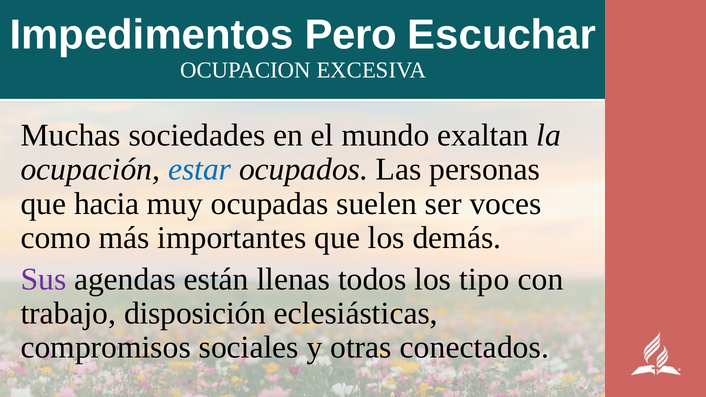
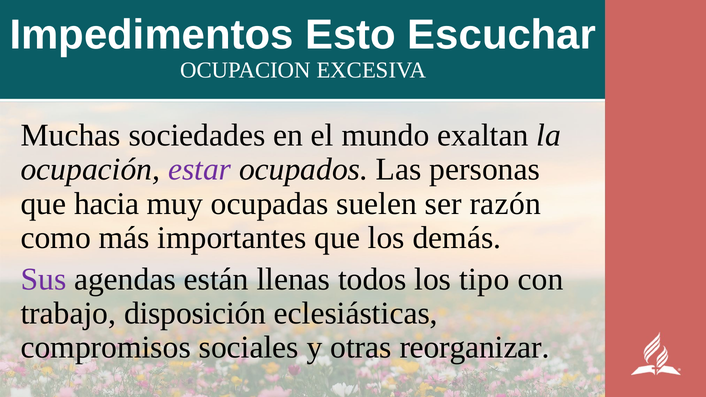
Pero: Pero -> Esto (350, 35)
estar colour: blue -> purple (200, 170)
voces: voces -> razón (505, 204)
conectados: conectados -> reorganizar (475, 348)
